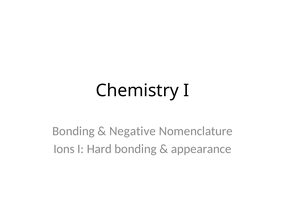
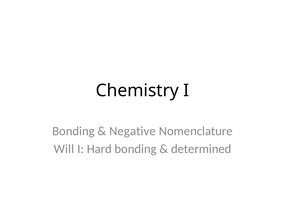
Ions: Ions -> Will (64, 149)
appearance: appearance -> determined (201, 149)
